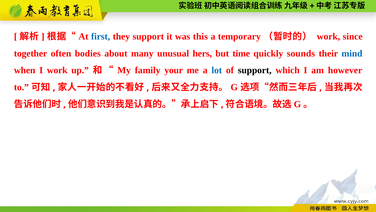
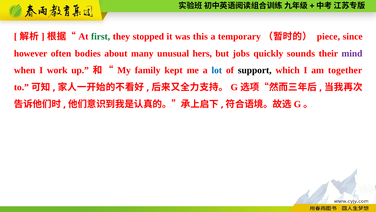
first colour: blue -> green (101, 36)
they support: support -> stopped (148, 36)
work: work -> piece (328, 36)
together: together -> however (31, 53)
time: time -> jobs (241, 53)
mind colour: blue -> purple (352, 53)
your: your -> kept (174, 70)
however: however -> together (345, 70)
